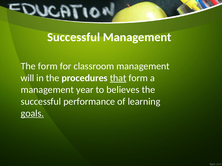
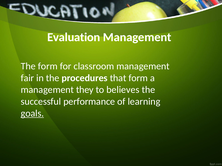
Successful: Successful -> Evaluation (74, 37)
will: will -> fair (27, 78)
that underline: present -> none (118, 78)
year: year -> they (85, 90)
